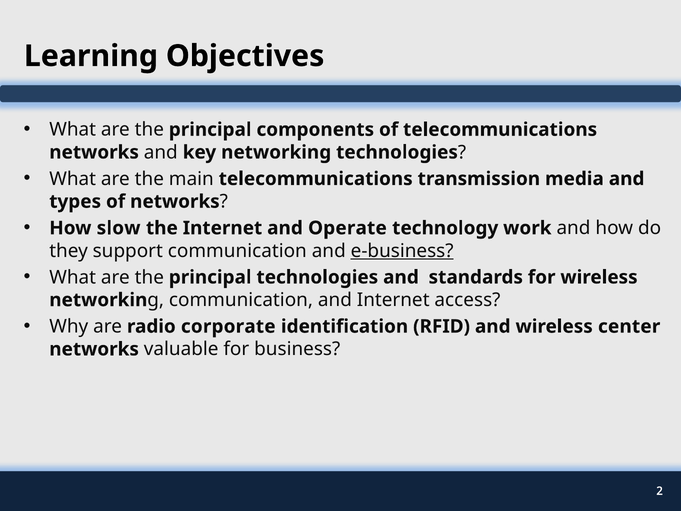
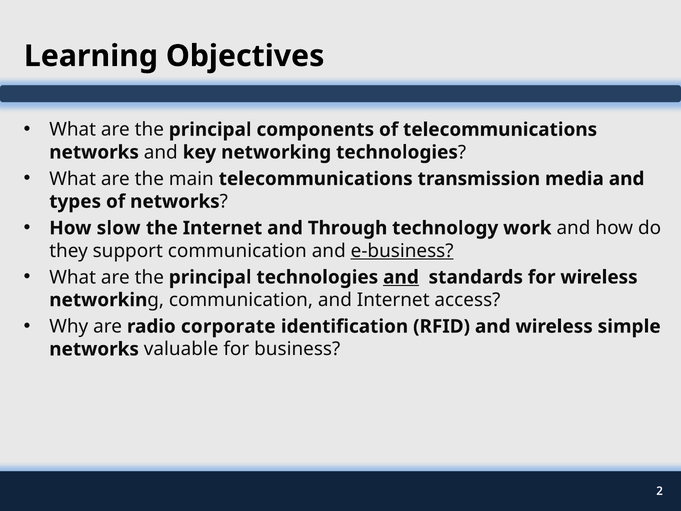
Operate: Operate -> Through (348, 228)
and underline: none -> present (401, 277)
center: center -> simple (629, 326)
